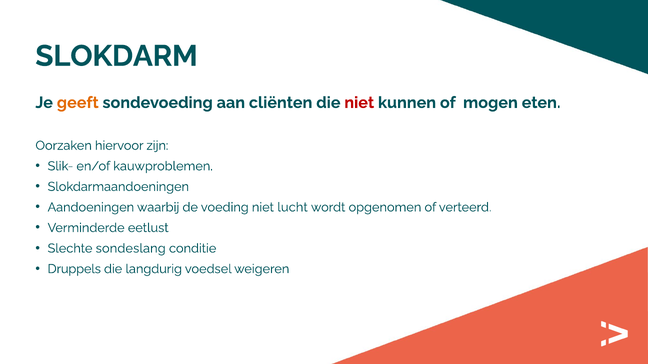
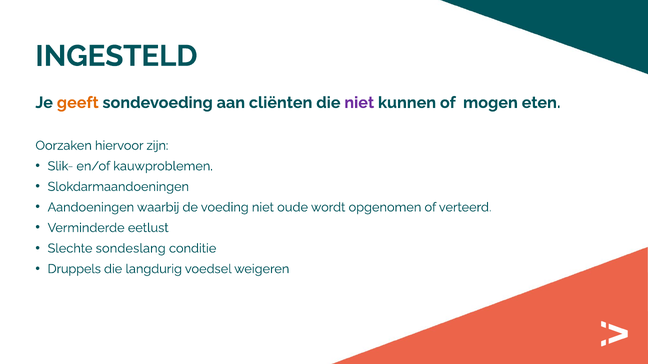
SLOKDARM: SLOKDARM -> INGESTELD (116, 56)
niet colour: red -> purple (359, 103)
lucht: lucht -> oude (293, 208)
